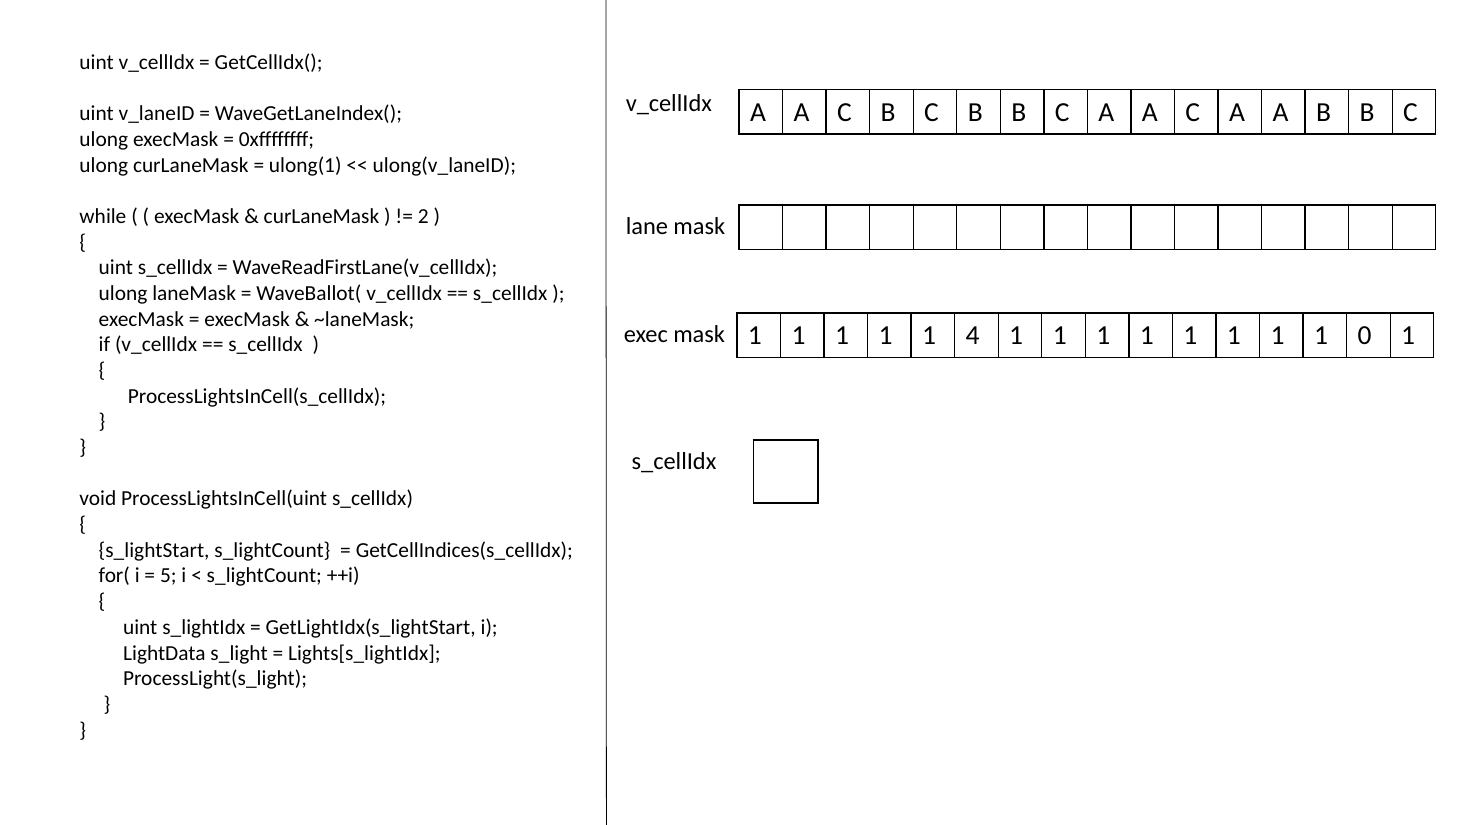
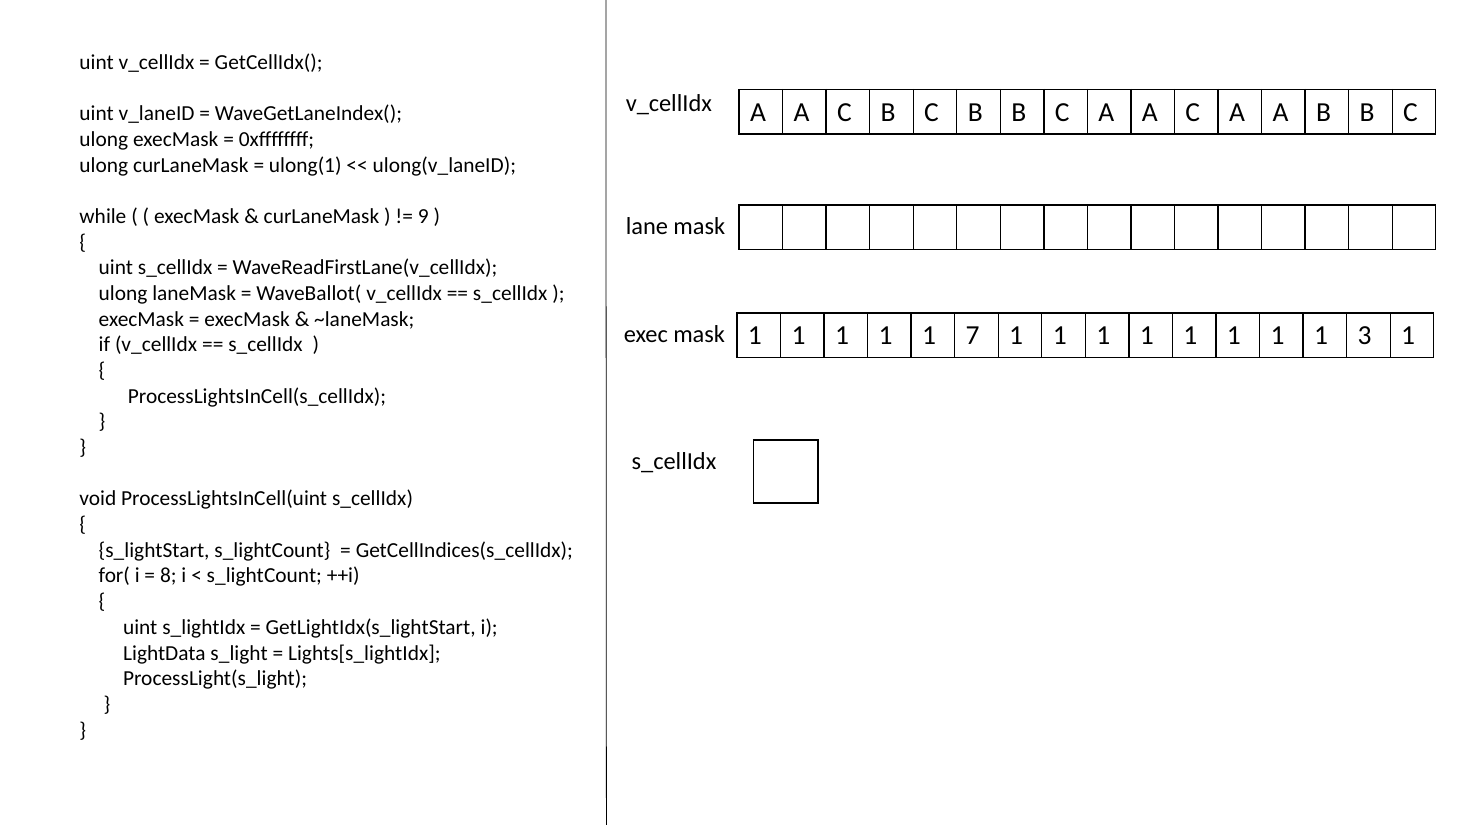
2: 2 -> 9 (423, 216)
4: 4 -> 7 (973, 335)
0: 0 -> 3 (1365, 335)
5: 5 -> 8 (168, 576)
